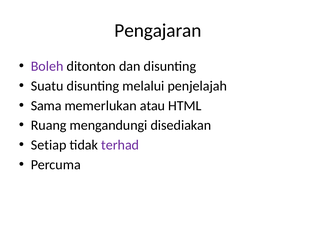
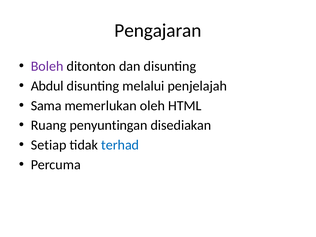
Suatu: Suatu -> Abdul (47, 86)
atau: atau -> oleh (152, 106)
mengandungi: mengandungi -> penyuntingan (109, 125)
terhad colour: purple -> blue (120, 145)
